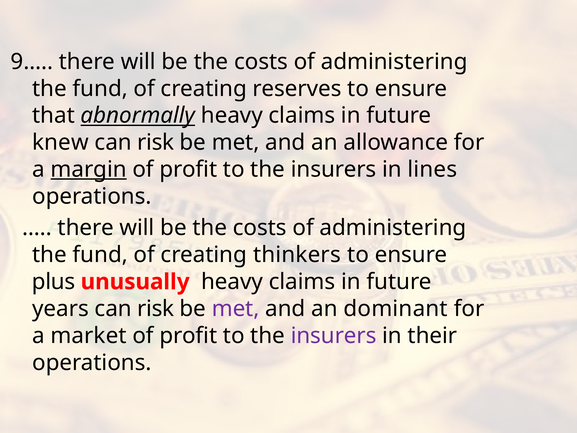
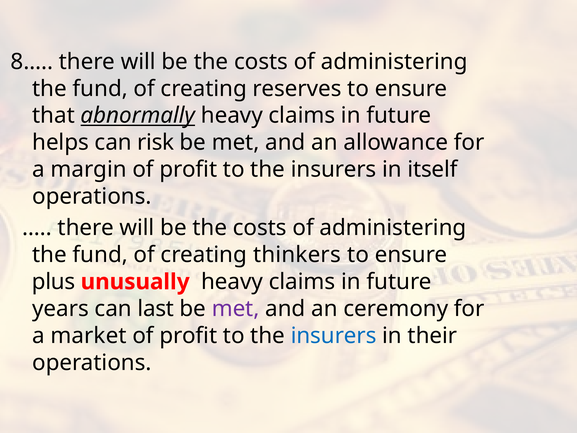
9…: 9… -> 8… (32, 62)
knew: knew -> helps (61, 142)
margin underline: present -> none (89, 169)
lines: lines -> itself (433, 169)
years can risk: risk -> last (156, 309)
dominant: dominant -> ceremony (396, 309)
insurers colour: purple -> blue (334, 336)
